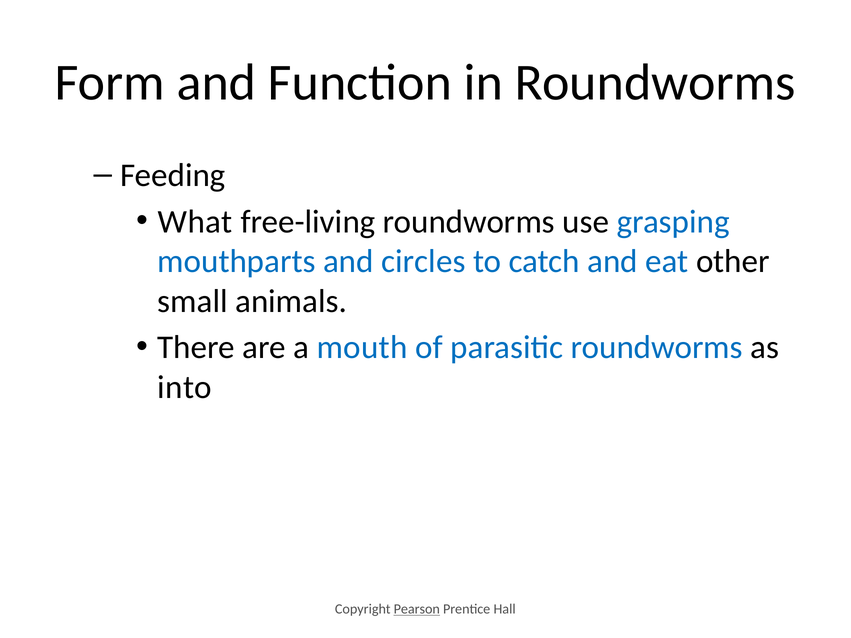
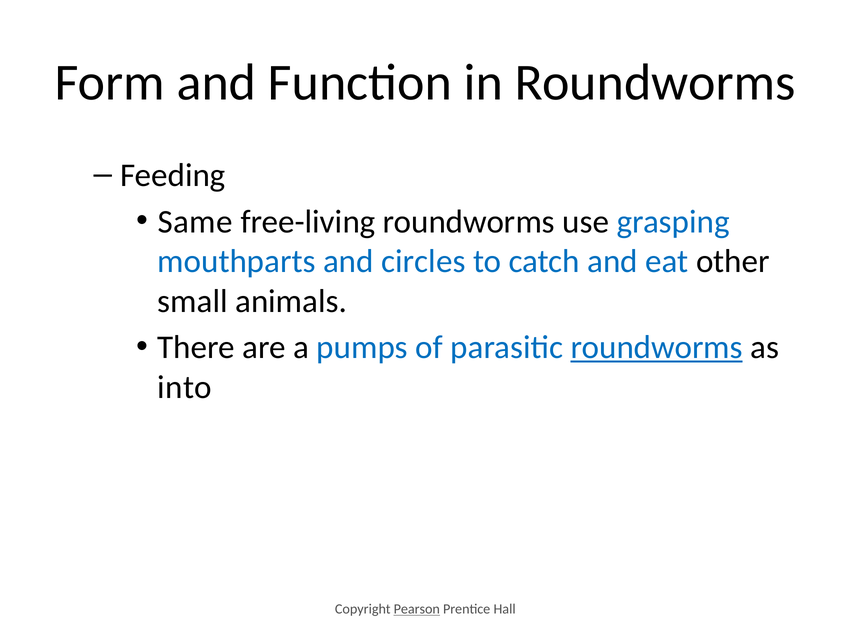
What: What -> Same (195, 222)
mouth: mouth -> pumps (362, 348)
roundworms underline: none -> present (657, 348)
